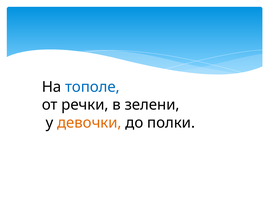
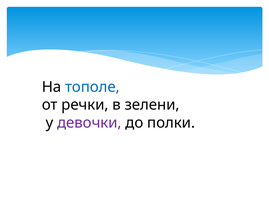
девочки colour: orange -> purple (89, 123)
